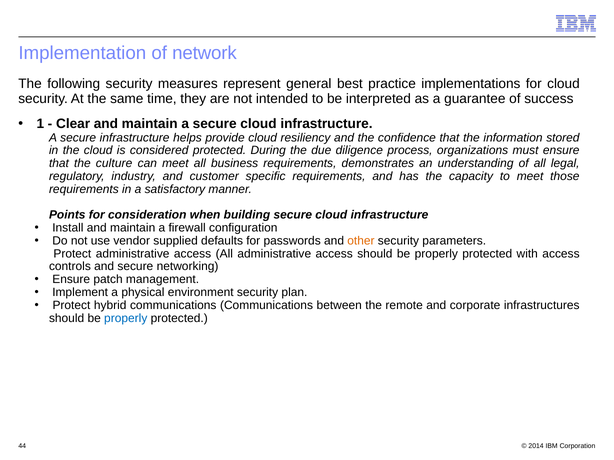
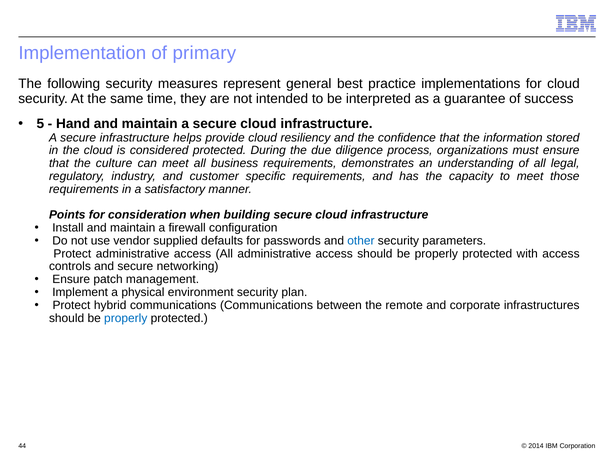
network: network -> primary (204, 53)
1: 1 -> 5 (40, 124)
Clear: Clear -> Hand (73, 124)
other colour: orange -> blue (361, 241)
